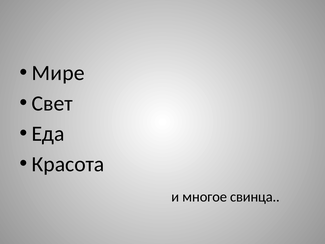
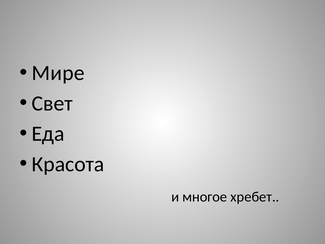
свинца: свинца -> хребет (255, 197)
